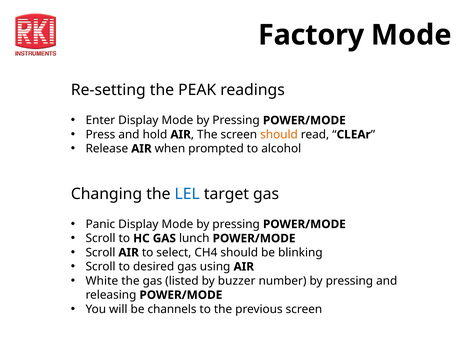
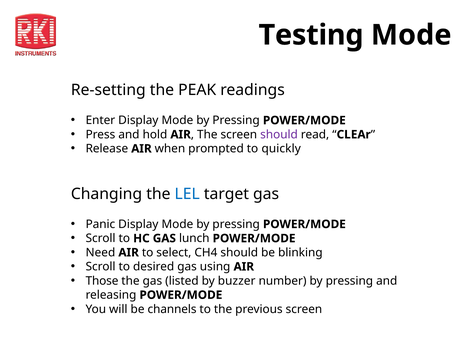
Factory: Factory -> Testing (311, 35)
should colour: orange -> purple (279, 135)
alcohol: alcohol -> quickly (281, 149)
Scroll: Scroll -> Need (100, 253)
White: White -> Those (102, 281)
